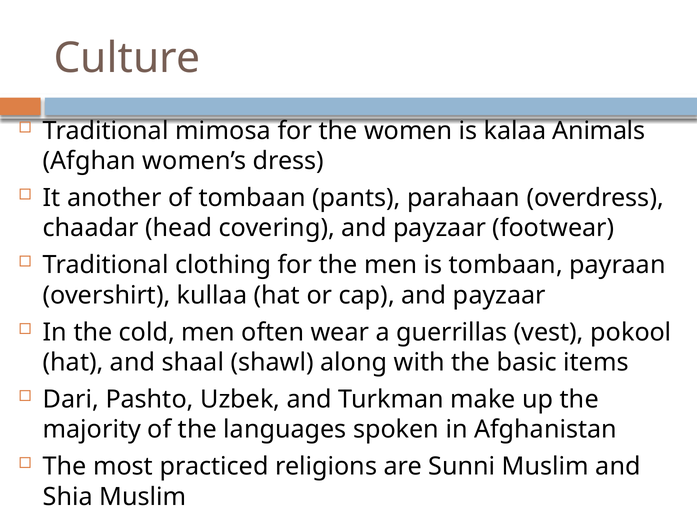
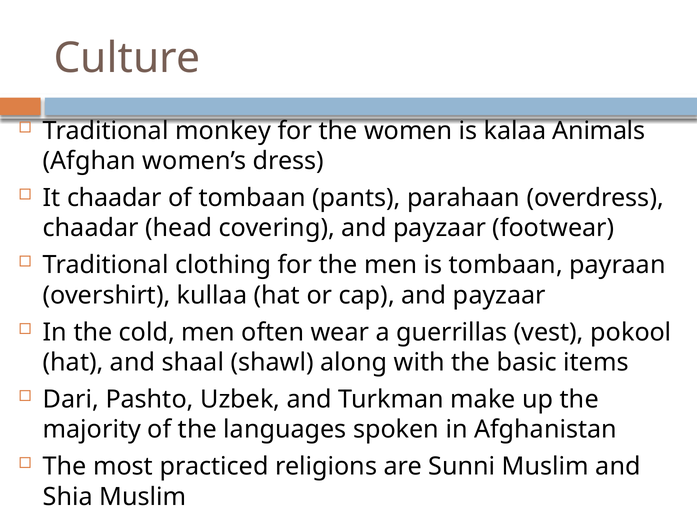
mimosa: mimosa -> monkey (223, 131)
It another: another -> chaadar (114, 198)
